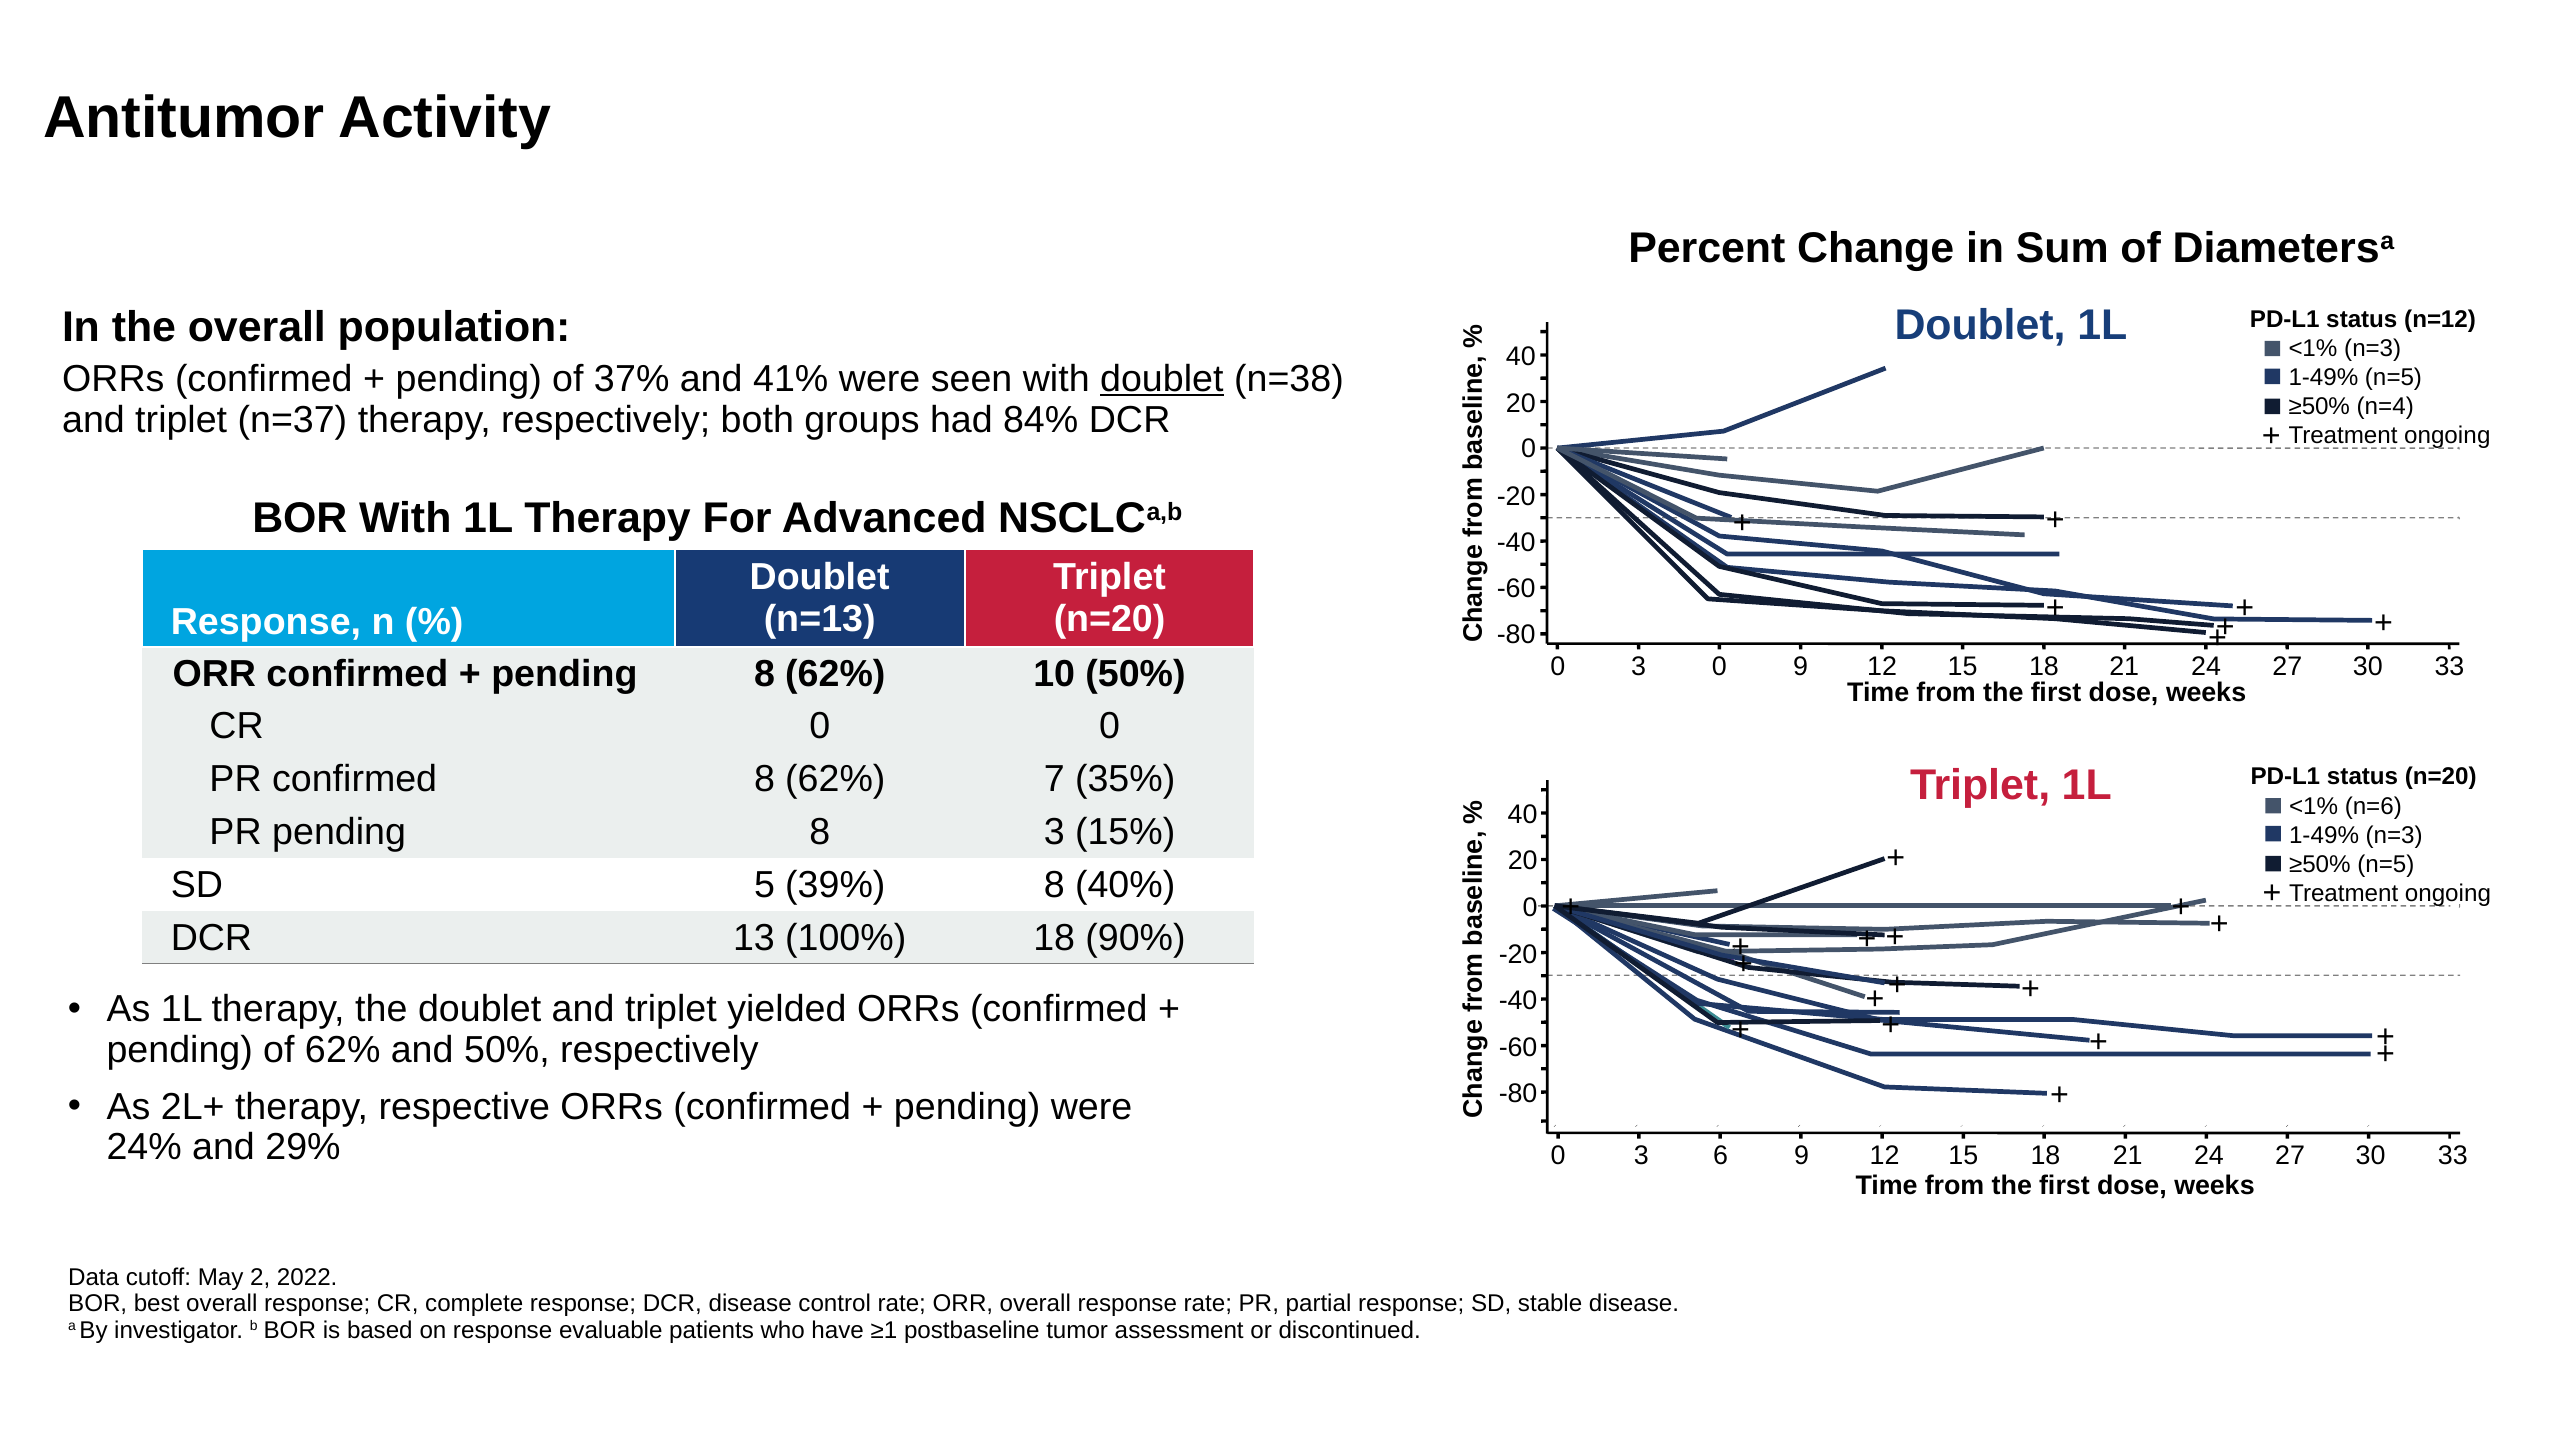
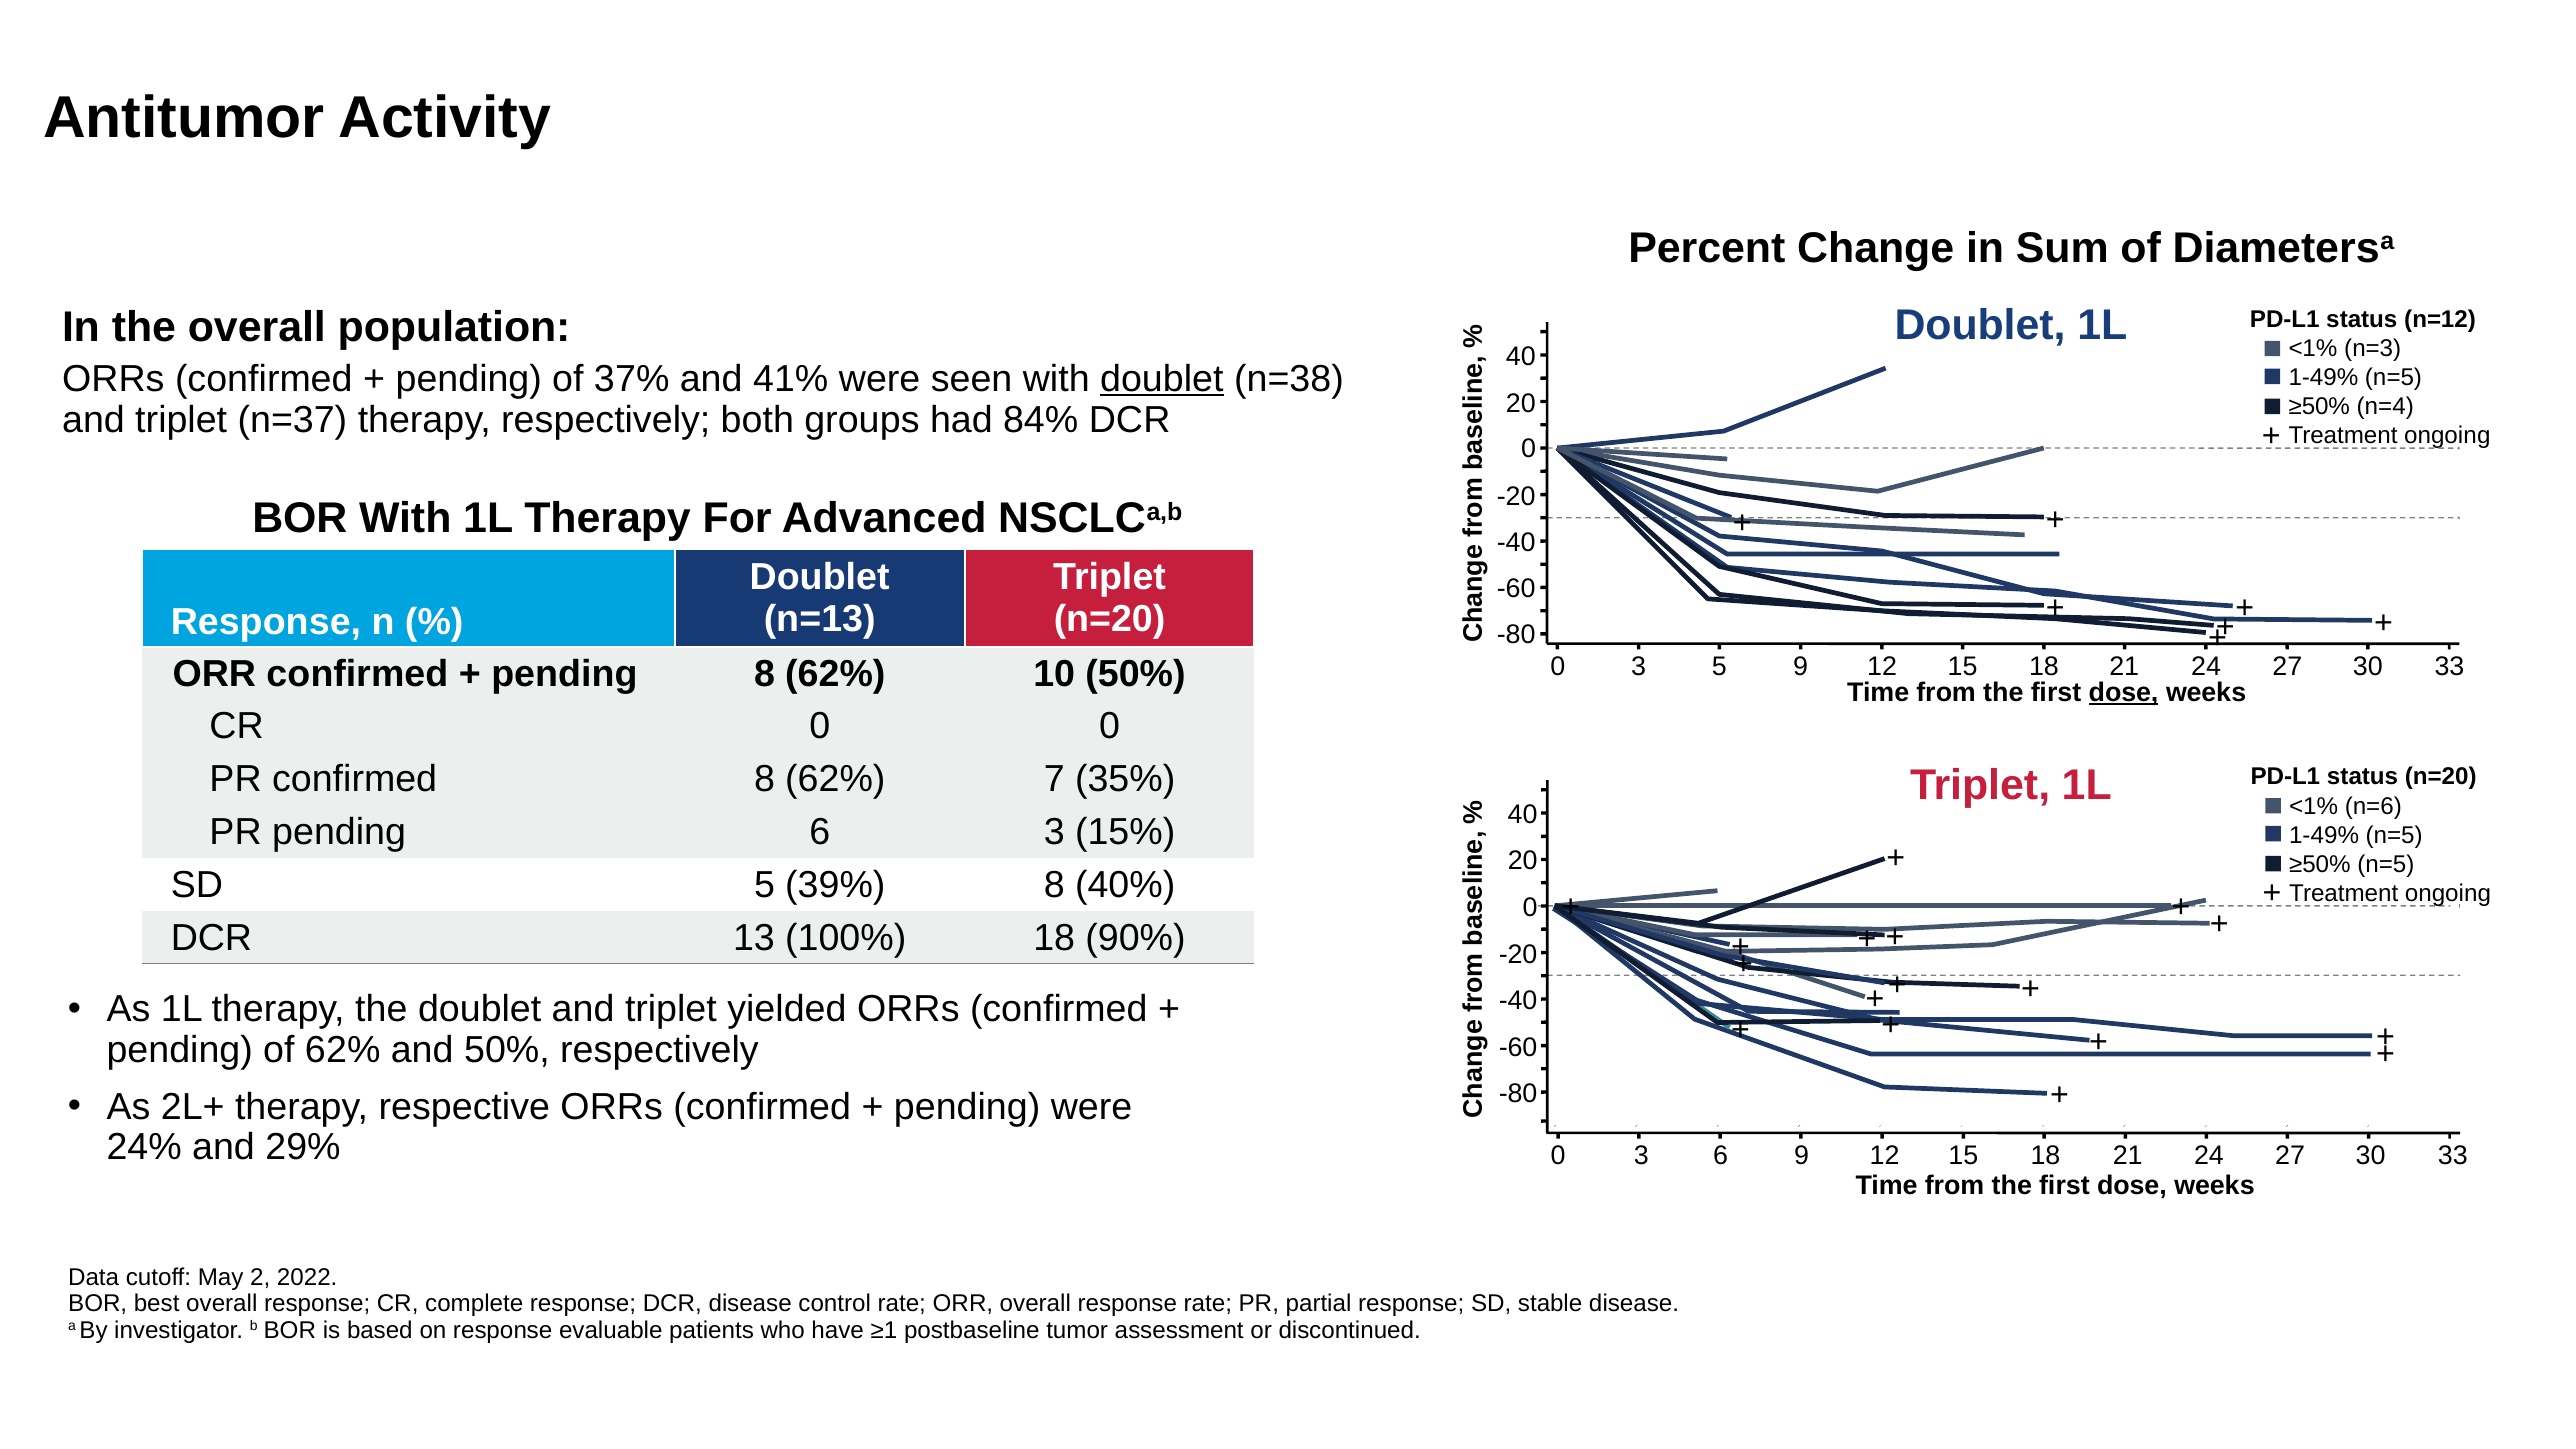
3 0: 0 -> 5 (1719, 666)
dose underline: none -> present (2124, 693)
PR pending 8: 8 -> 6 (820, 832)
n=3: n=3 -> n=5 (2394, 835)
